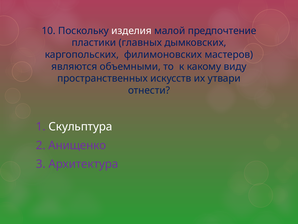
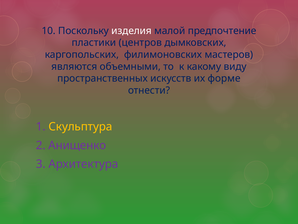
главных: главных -> центров (140, 43)
утвари: утвари -> форме (224, 78)
Скульптура colour: white -> yellow (80, 126)
